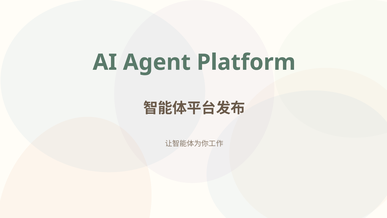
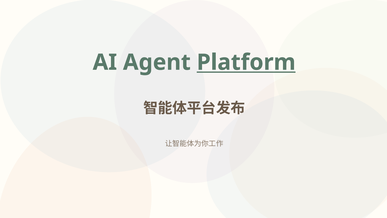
Platform underline: none -> present (246, 62)
